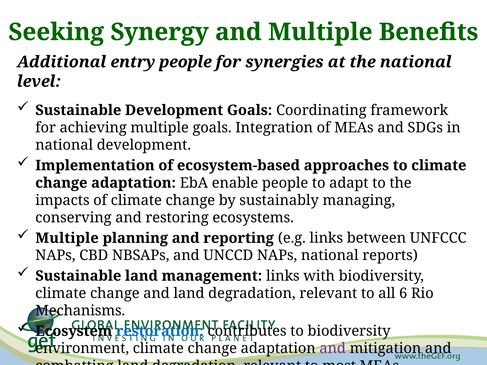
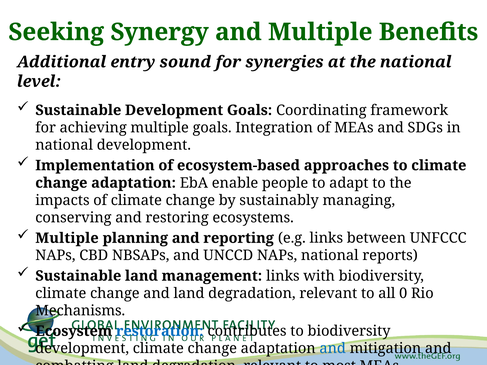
entry people: people -> sound (185, 62)
6: 6 -> 0 (403, 294)
environment: environment -> development (82, 349)
and colour: purple -> blue (333, 349)
